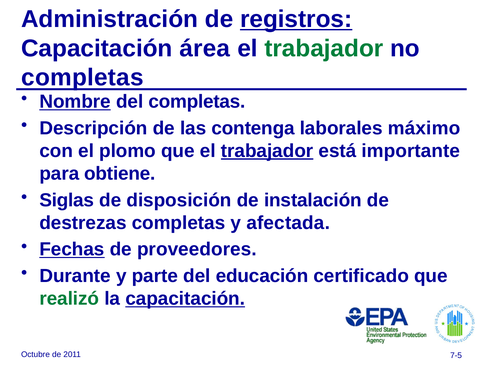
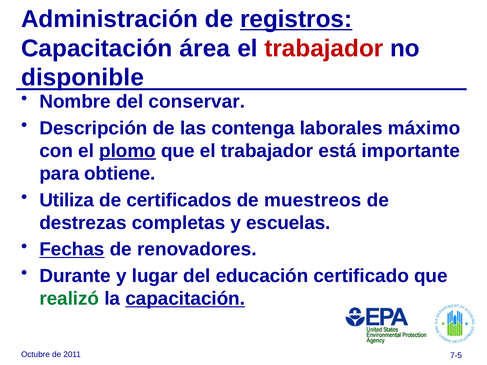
trabajador colour: green -> red (324, 48)
completas: completas -> disponible (83, 78)
Nombre underline: present -> none (75, 102)
del completas: completas -> conservar (197, 102)
plomo underline: none -> present (128, 151)
trabajador underline: present -> none (267, 151)
Siglas: Siglas -> Utiliza (67, 200)
disposición: disposición -> certificados (179, 200)
instalación: instalación -> muestreos (313, 200)
afectada: afectada -> escuelas (288, 223)
proveedores: proveedores -> renovadores (197, 250)
parte: parte -> lugar (155, 276)
